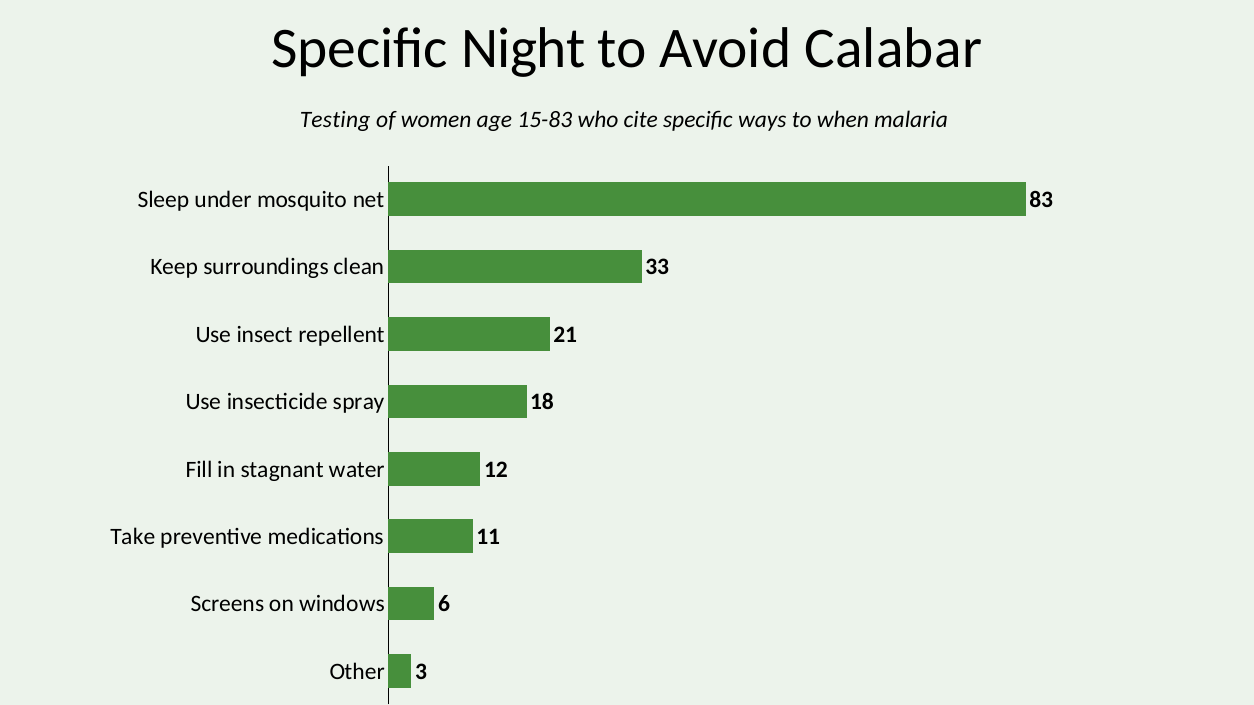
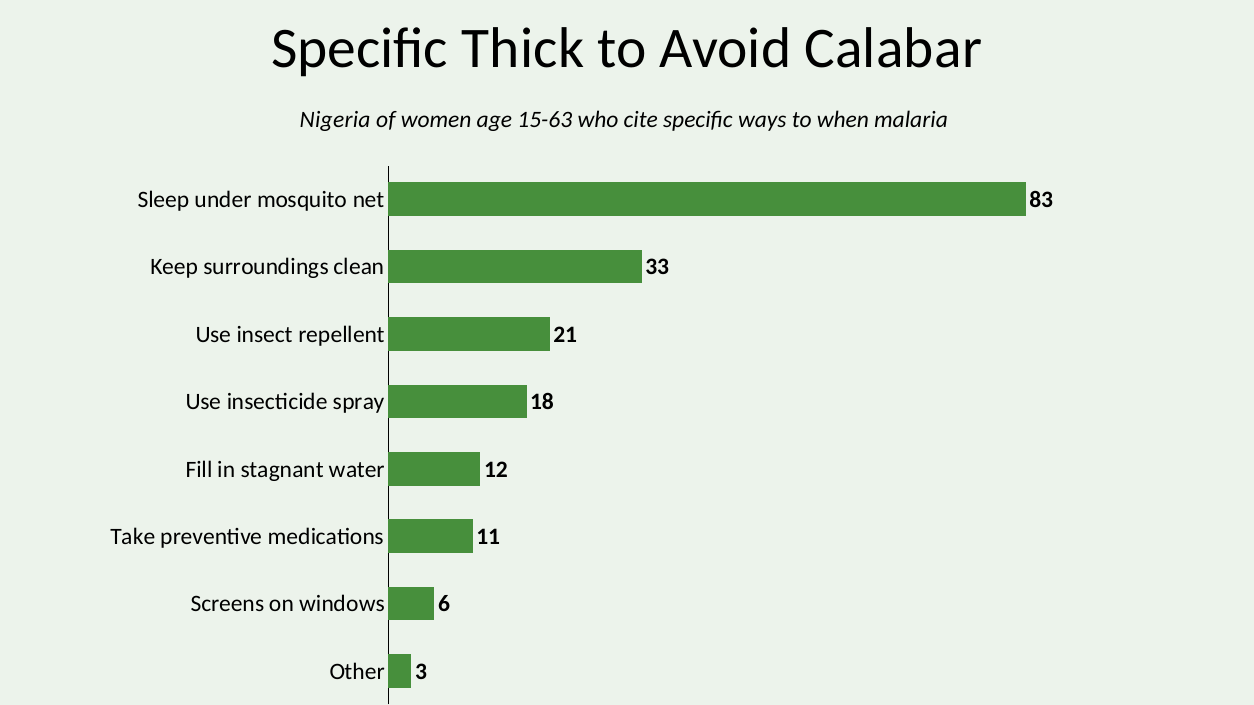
Night: Night -> Thick (523, 49)
Testing: Testing -> Nigeria (335, 120)
15-83: 15-83 -> 15-63 (545, 120)
